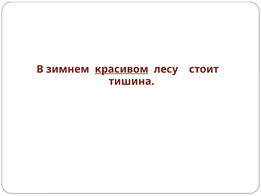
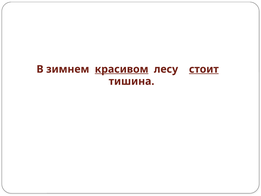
стоит underline: none -> present (204, 69)
